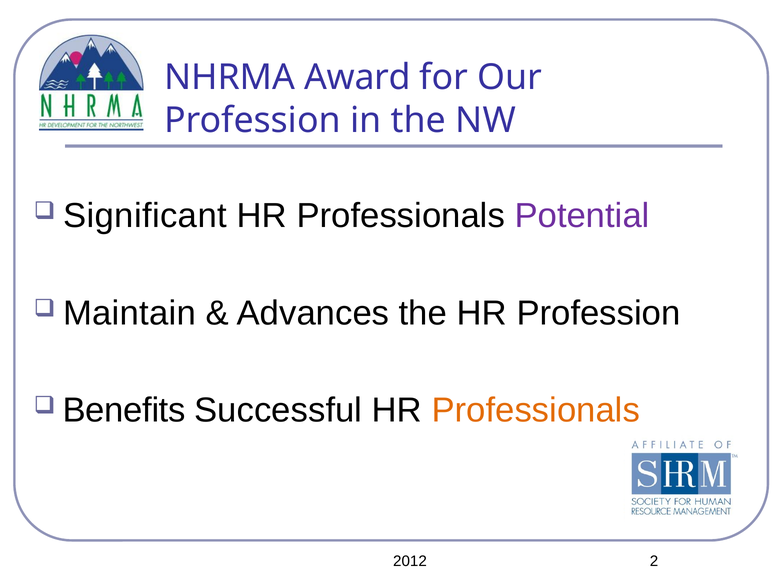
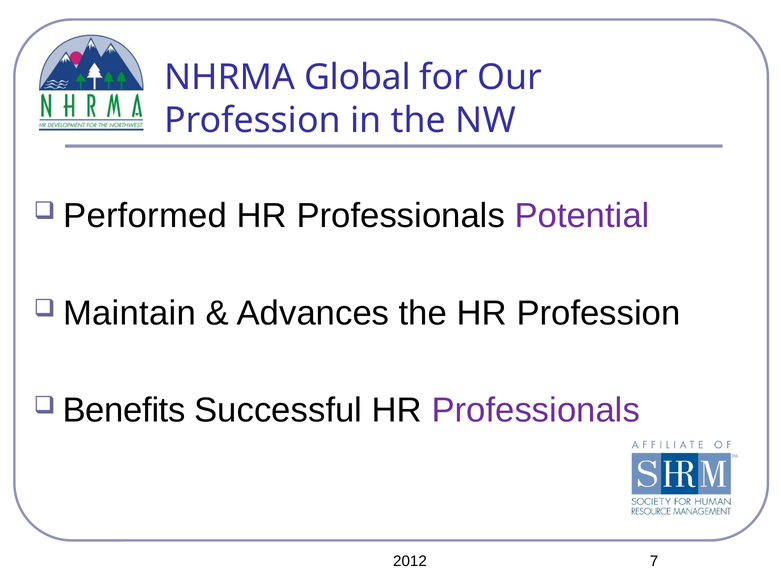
Award: Award -> Global (358, 77)
Significant: Significant -> Performed (145, 216)
Professionals colour: orange -> purple (536, 410)
2: 2 -> 7 (654, 561)
